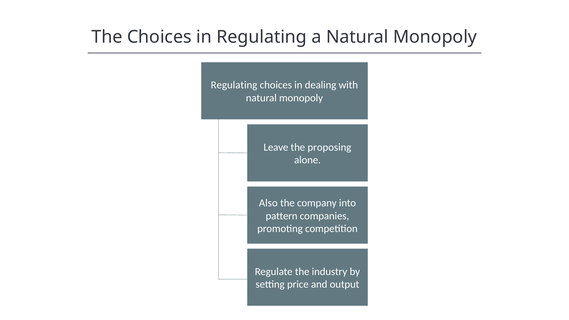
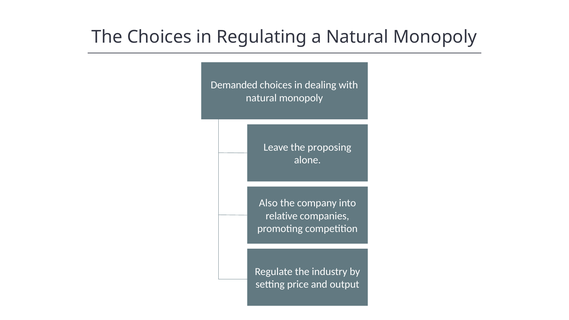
Regulating: Regulating -> Demanded (234, 85)
pattern: pattern -> relative (282, 216)
